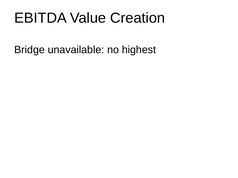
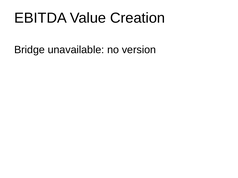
highest: highest -> version (139, 50)
